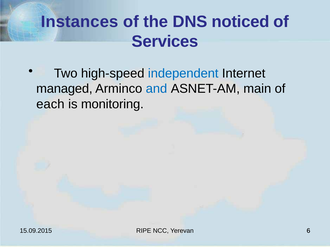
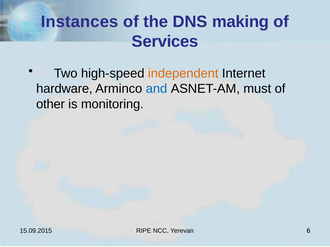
noticed: noticed -> making (241, 22)
independent colour: blue -> orange (183, 73)
managed: managed -> hardware (64, 89)
main: main -> must (257, 89)
each: each -> other (51, 104)
